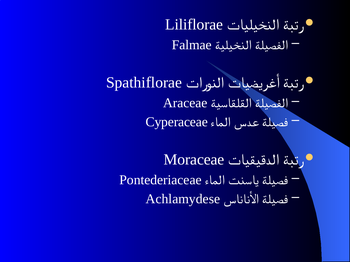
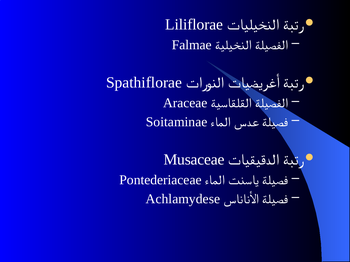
Cyperaceae: Cyperaceae -> Soitaminae (177, 122)
Moraceae: Moraceae -> Musaceae (194, 160)
